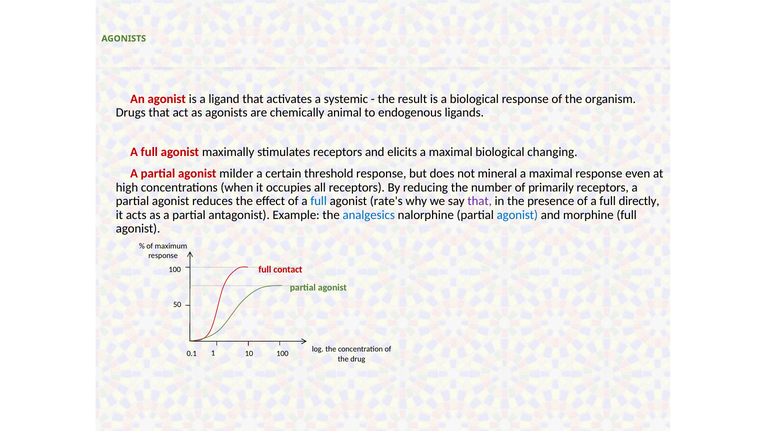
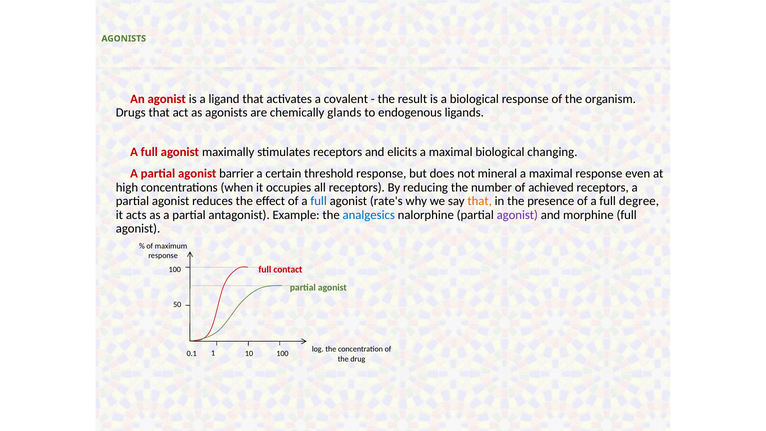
systemic: systemic -> covalent (346, 99)
animal: animal -> glands (344, 113)
milder: milder -> barrier (237, 174)
primarily: primarily -> achieved (551, 187)
that colour: purple -> orange (480, 201)
directly: directly -> degree (639, 201)
agonist colour: blue -> purple (517, 215)
